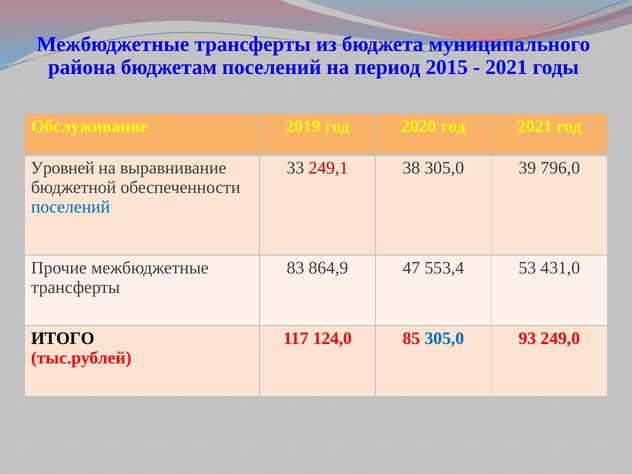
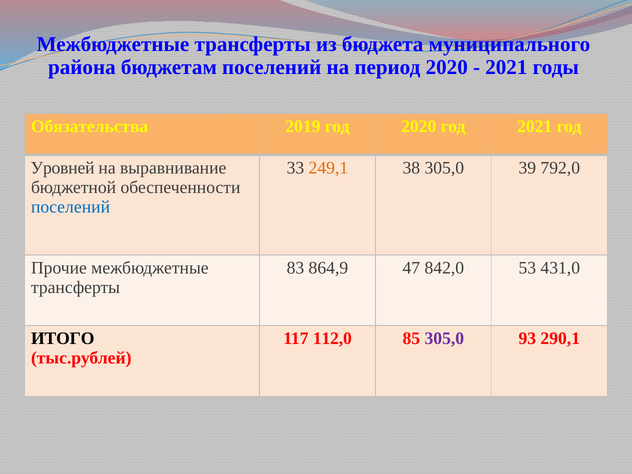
период 2015: 2015 -> 2020 (447, 67)
Обслуживание: Обслуживание -> Обязательства (90, 127)
249,1 colour: red -> orange (328, 168)
796,0: 796,0 -> 792,0 (560, 168)
553,4: 553,4 -> 842,0 (444, 268)
124,0: 124,0 -> 112,0 (332, 339)
305,0 colour: blue -> purple (444, 339)
249,0: 249,0 -> 290,1 (560, 339)
